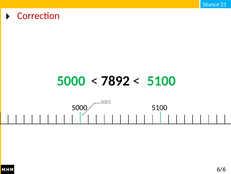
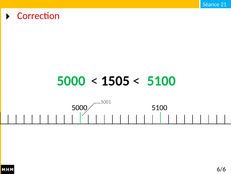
7892: 7892 -> 1505 (115, 81)
